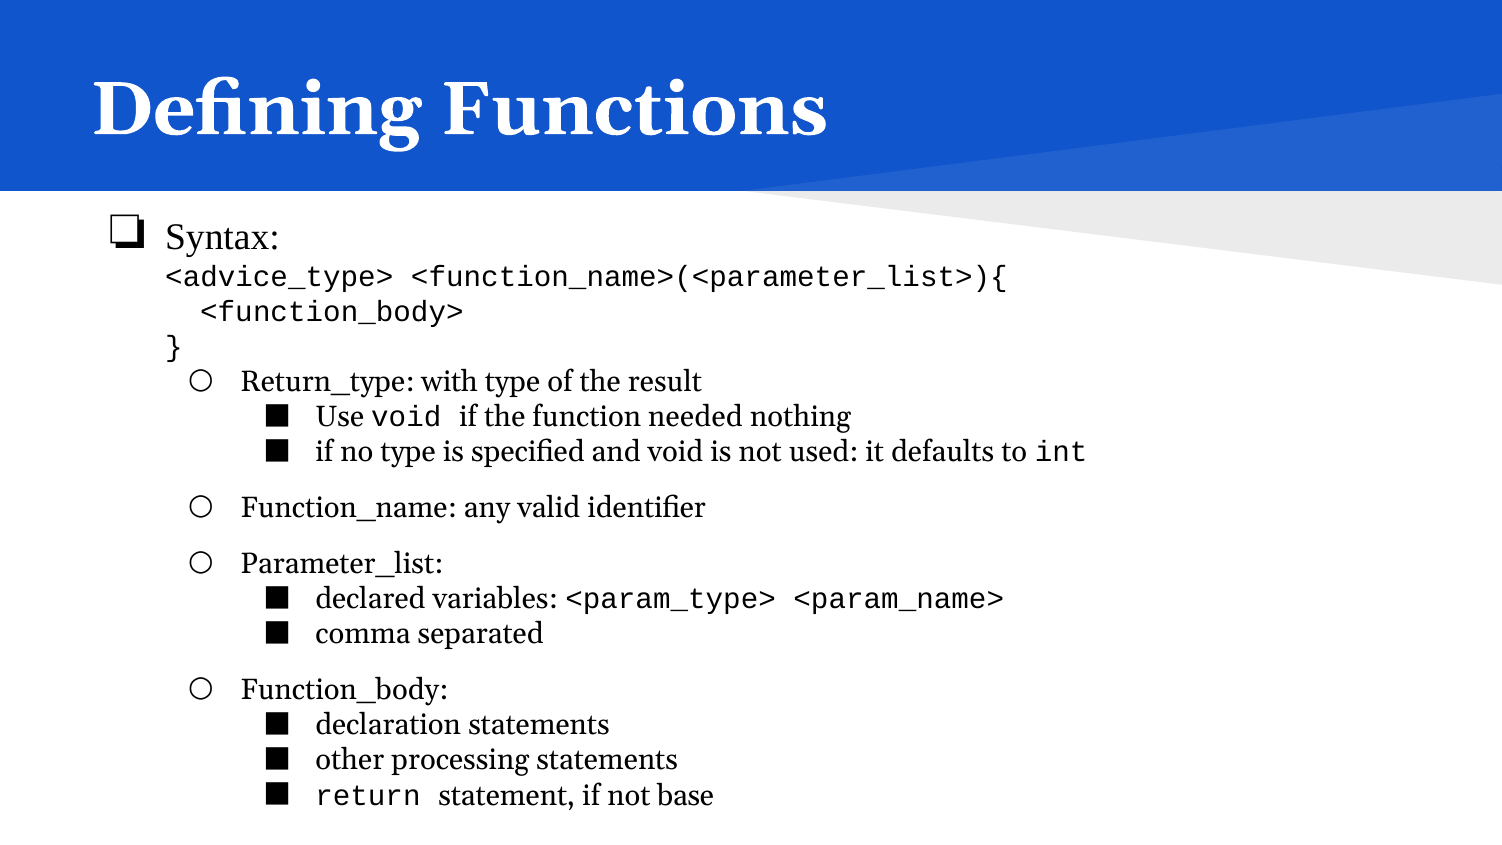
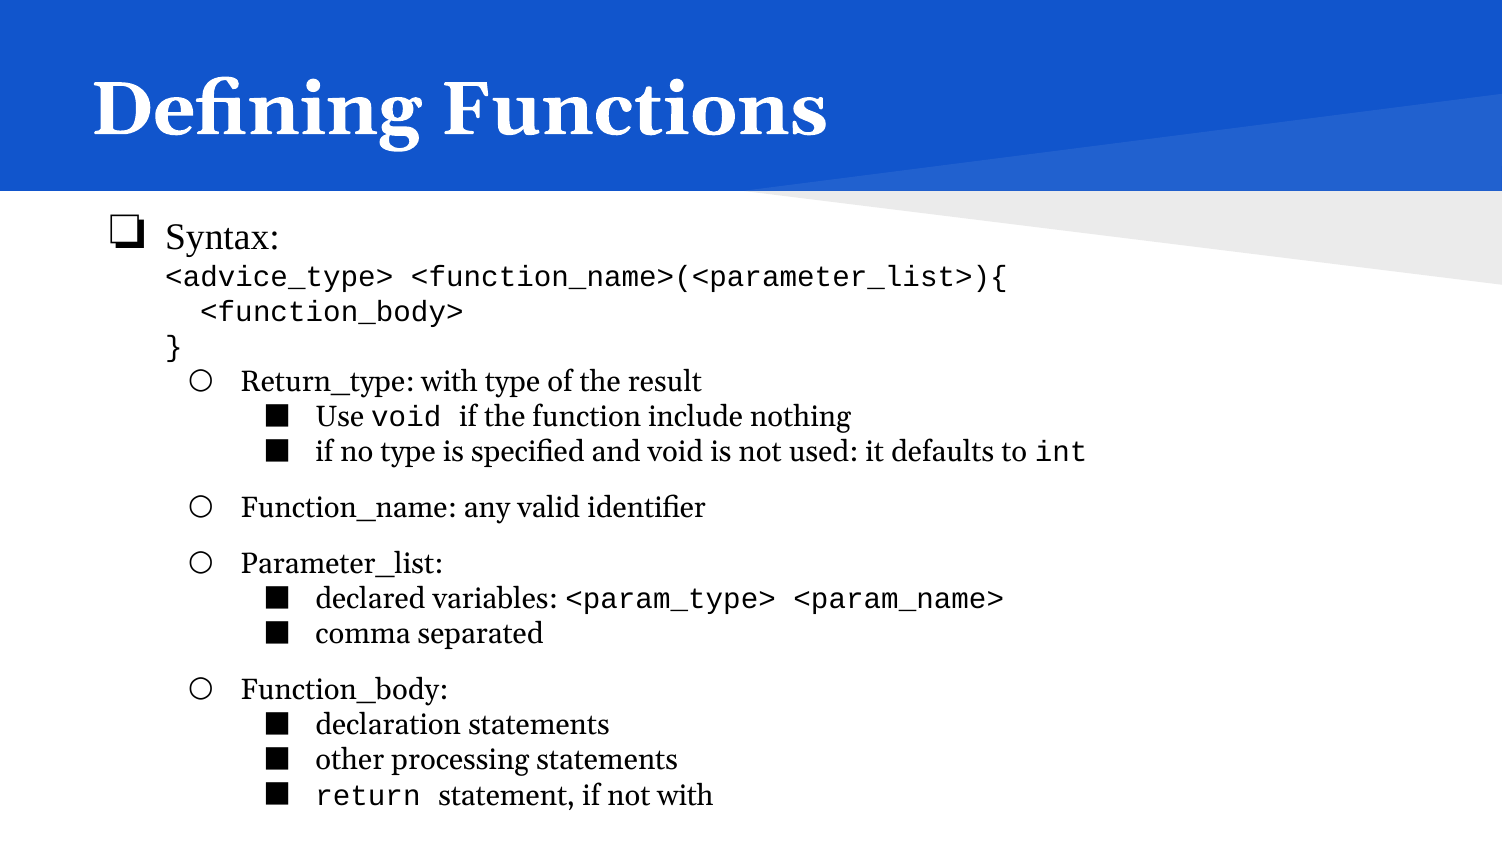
needed: needed -> include (696, 417)
not base: base -> with (686, 795)
